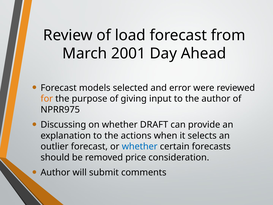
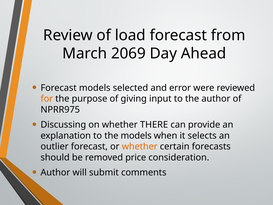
2001: 2001 -> 2069 (128, 53)
DRAFT: DRAFT -> THERE (154, 125)
the actions: actions -> models (136, 135)
whether colour: blue -> orange (140, 146)
